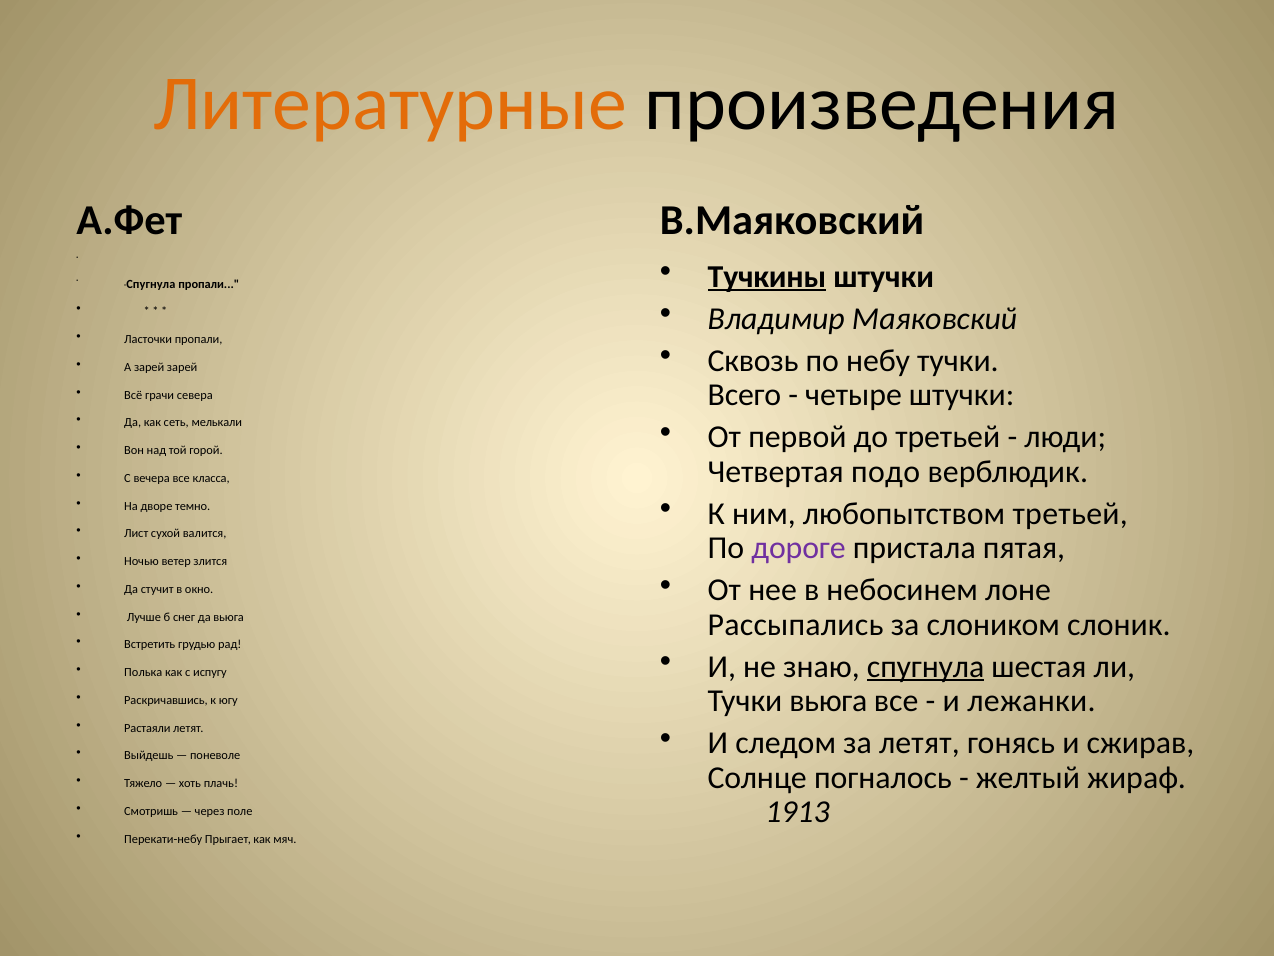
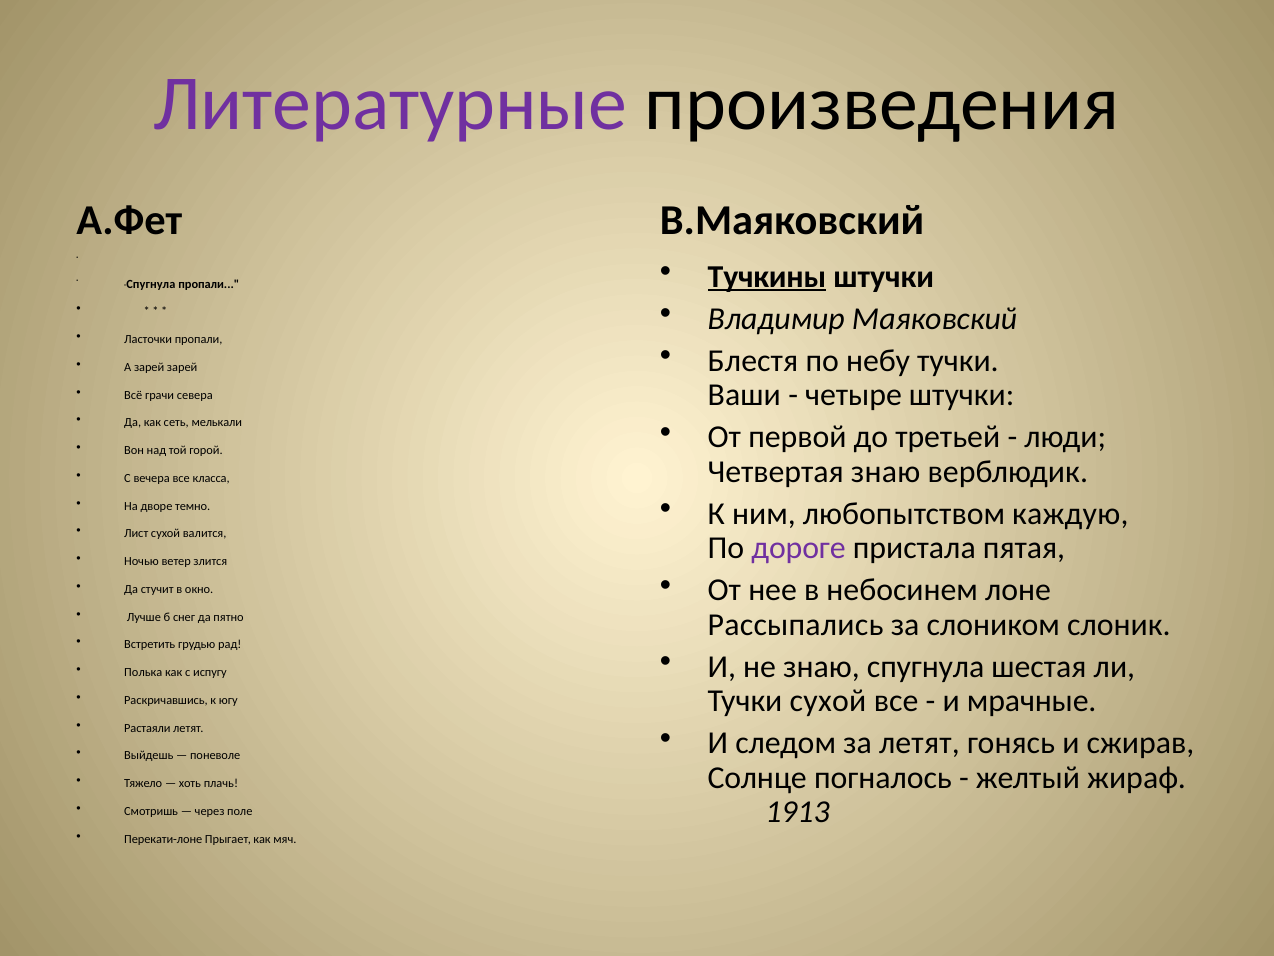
Литературные colour: orange -> purple (390, 104)
Сквозь: Сквозь -> Блестя (753, 361)
Всего: Всего -> Ваши (744, 395)
Четвертая подо: подо -> знаю (886, 471)
любопытством третьей: третьей -> каждую (1070, 513)
да вьюга: вьюга -> пятно (229, 617)
спугнула underline: present -> none (926, 666)
Тучки вьюга: вьюга -> сухой (828, 701)
лежанки: лежанки -> мрачные (1032, 701)
Перекати-небу: Перекати-небу -> Перекати-лоне (163, 839)
